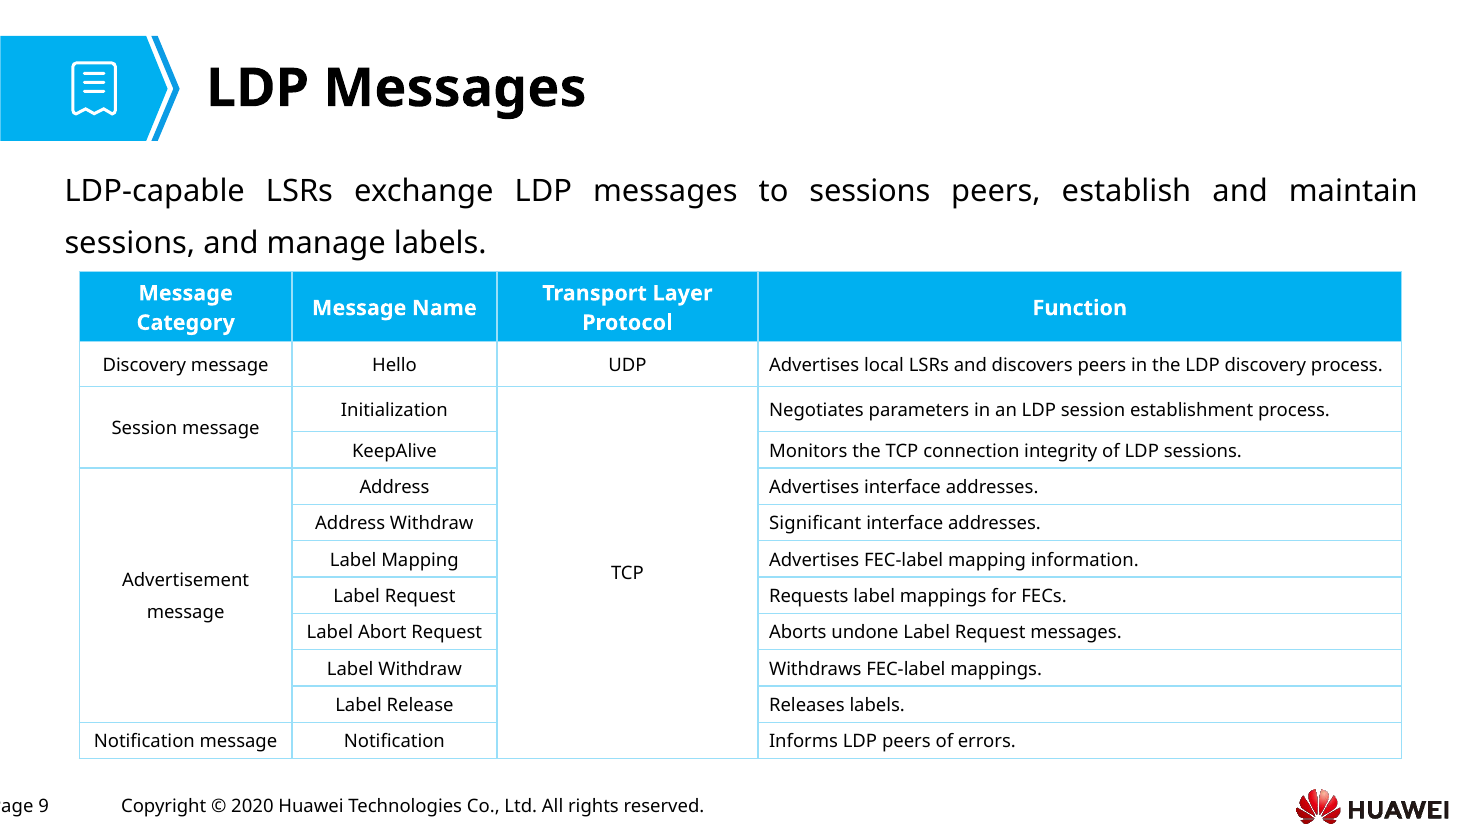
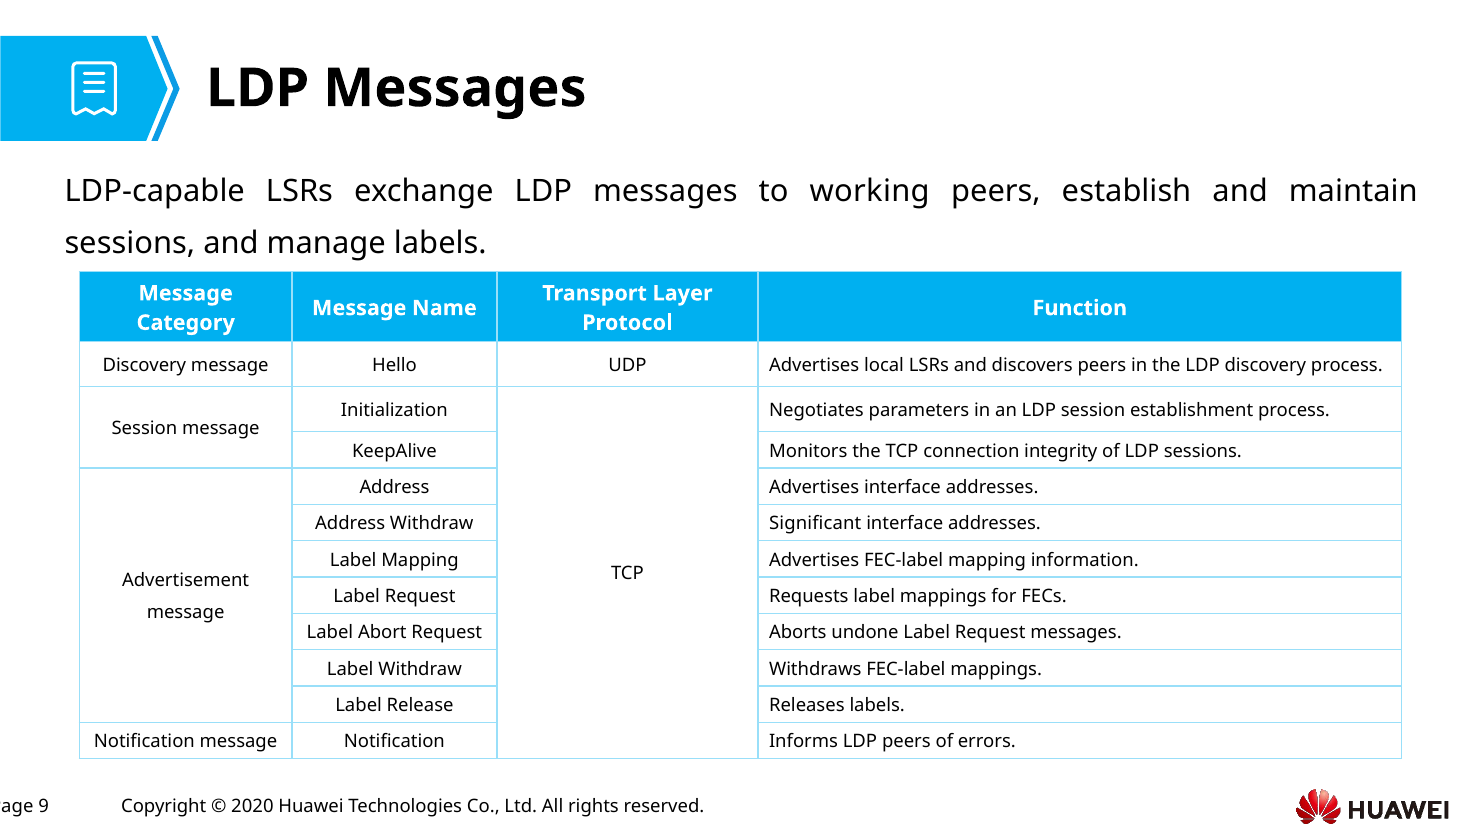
to sessions: sessions -> working (870, 191)
